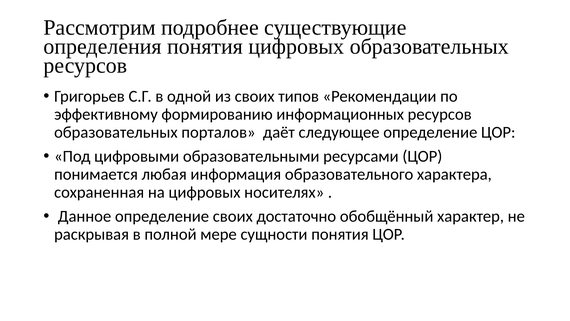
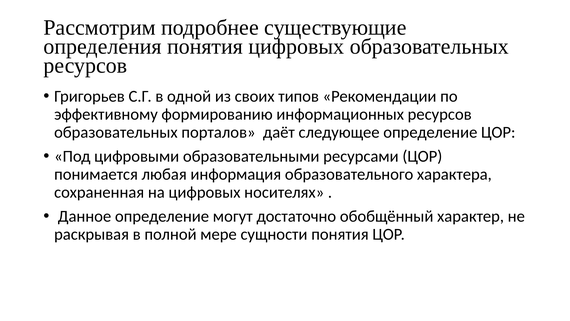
определение своих: своих -> могут (233, 216)
